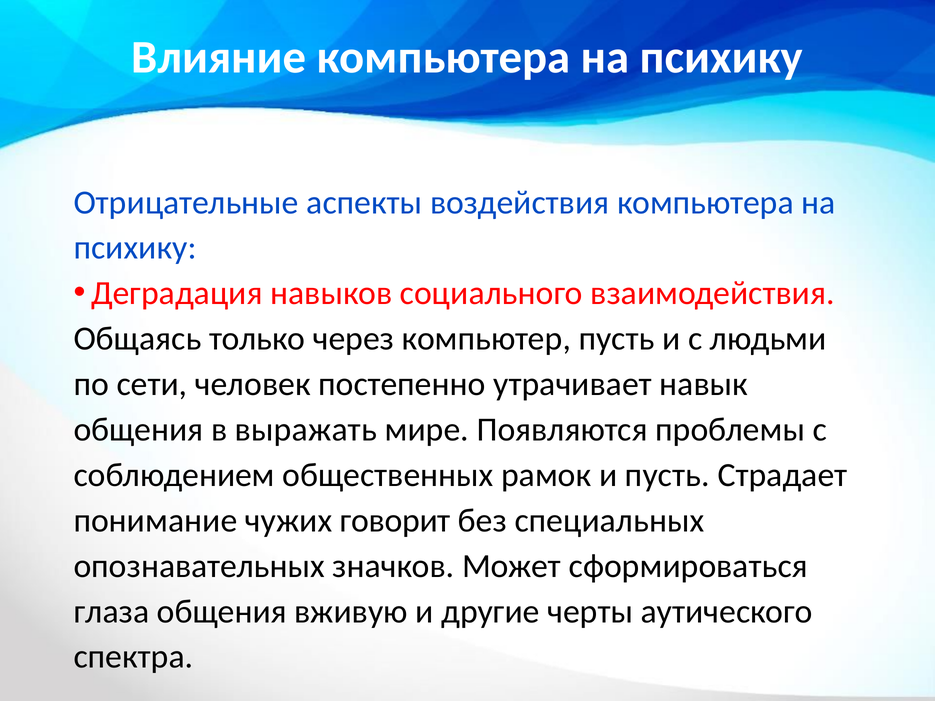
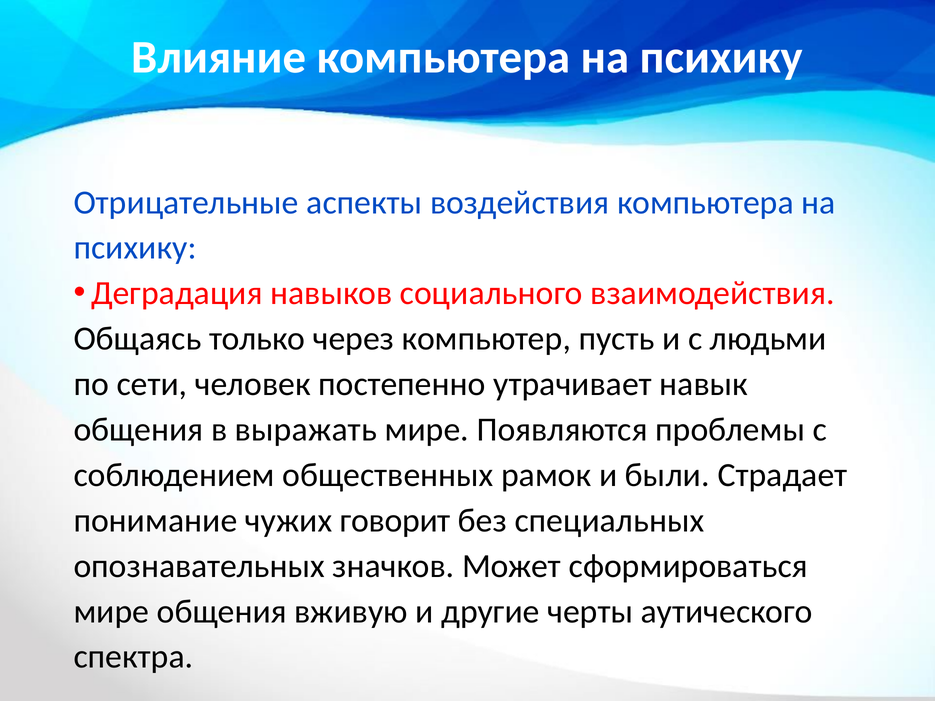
и пусть: пусть -> были (667, 475)
глаза: глаза -> мире (111, 612)
